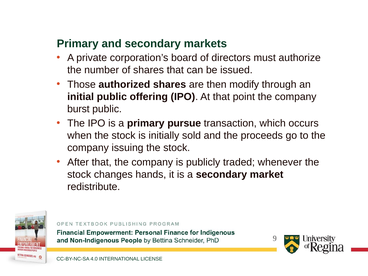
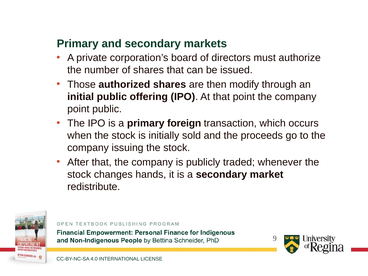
burst: burst -> point (78, 109)
pursue: pursue -> foreign (184, 123)
